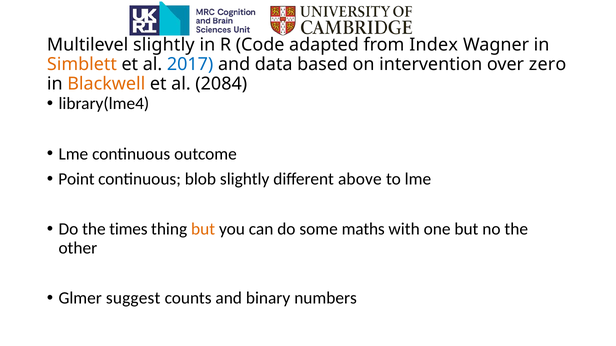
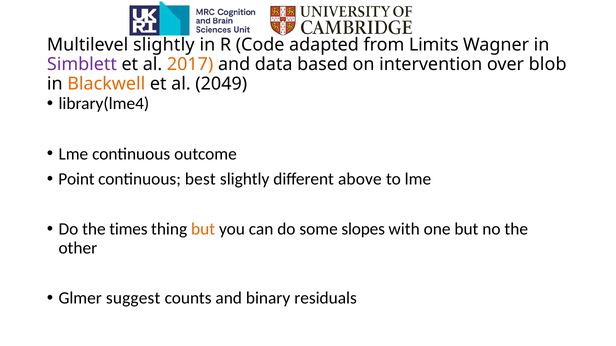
Index: Index -> Limits (434, 45)
Simblett colour: orange -> purple (82, 64)
2017 colour: blue -> orange (190, 64)
zero: zero -> blob (548, 64)
2084: 2084 -> 2049 (221, 84)
blob: blob -> best (200, 179)
maths: maths -> slopes (363, 230)
numbers: numbers -> residuals (326, 299)
